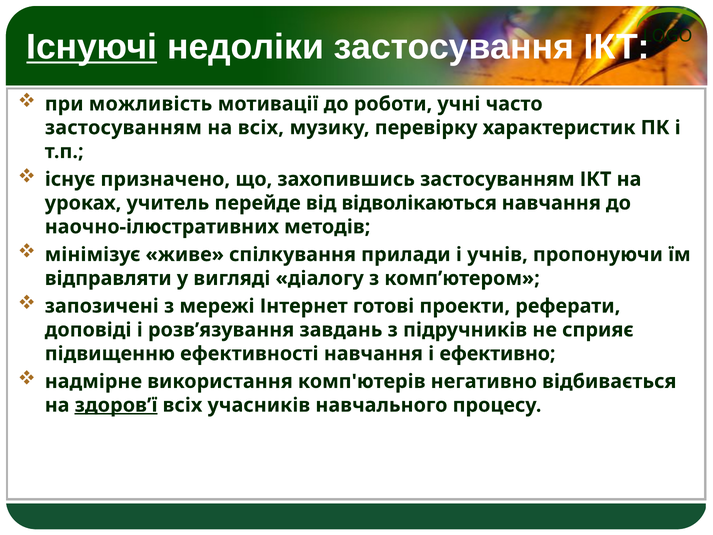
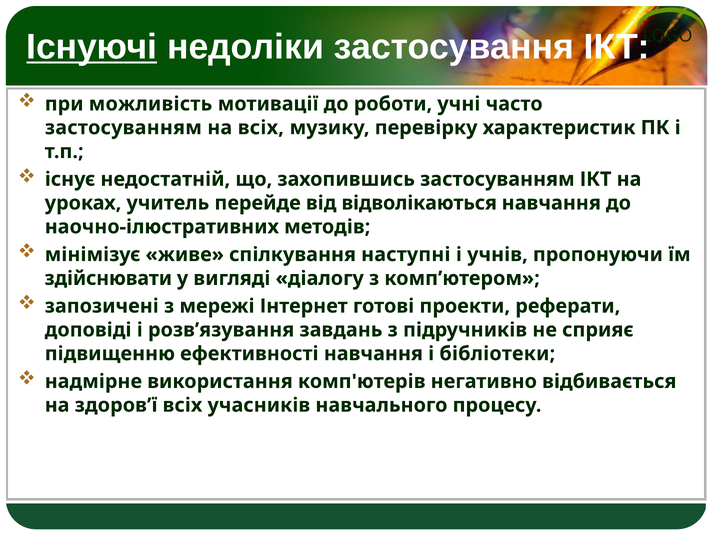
призначено: призначено -> недостатній (165, 179)
прилади: прилади -> наступні (406, 254)
відправляти: відправляти -> здійснювати (108, 278)
ефективно: ефективно -> бібліотеки (497, 353)
здоров’ї underline: present -> none (116, 405)
